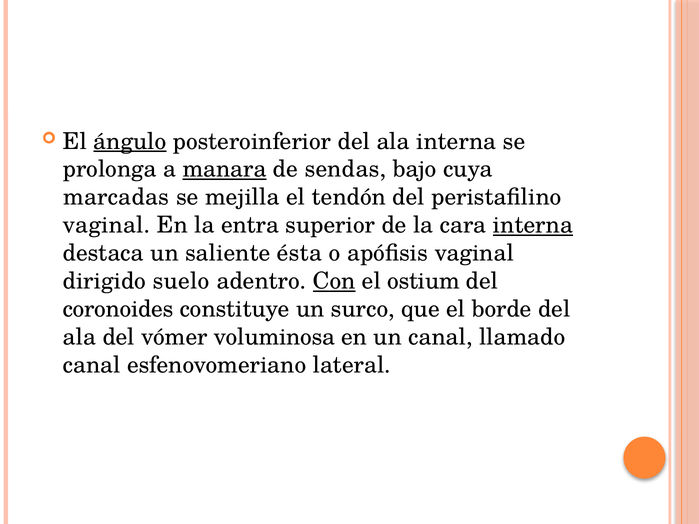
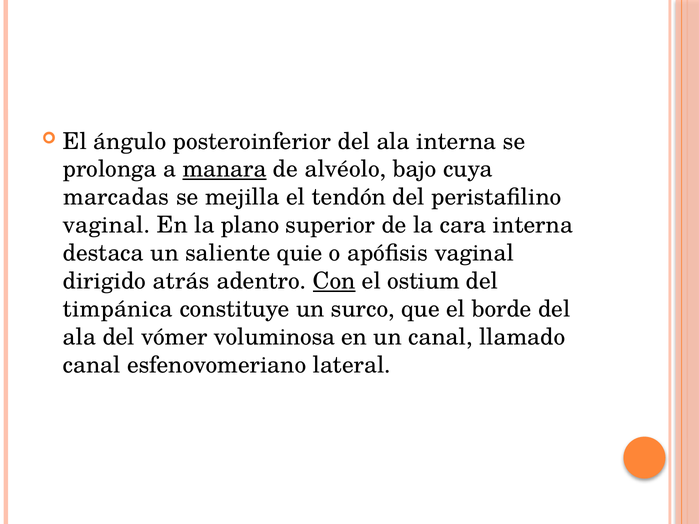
ángulo underline: present -> none (130, 141)
sendas: sendas -> alvéolo (345, 169)
entra: entra -> plano (250, 225)
interna underline: present -> none (533, 225)
ésta: ésta -> quie (300, 253)
suelo: suelo -> atrás (181, 281)
coronoides: coronoides -> timpánica (118, 309)
